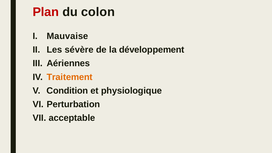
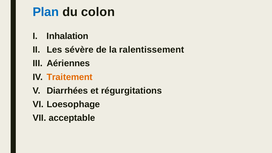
Plan colour: red -> blue (46, 12)
Mauvaise: Mauvaise -> Inhalation (68, 36)
développement: développement -> ralentissement (152, 50)
Condition: Condition -> Diarrhées (67, 91)
physiologique: physiologique -> régurgitations (131, 91)
Perturbation: Perturbation -> Loesophage (73, 104)
